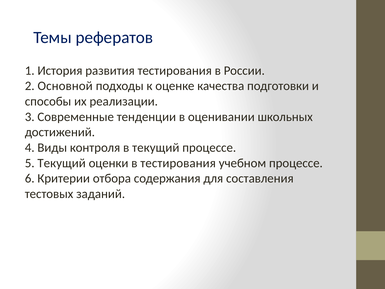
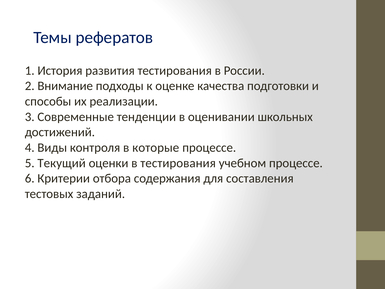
Основной: Основной -> Внимание (65, 86)
в текущий: текущий -> которые (156, 147)
